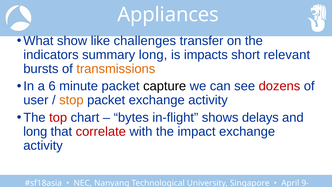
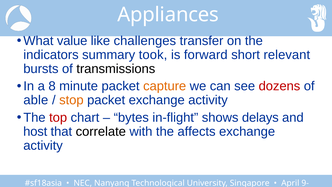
show: show -> value (72, 41)
summary long: long -> took (153, 55)
impacts: impacts -> forward (206, 55)
transmissions colour: orange -> black (116, 69)
6: 6 -> 8 (52, 86)
capture colour: black -> orange (165, 86)
user: user -> able (36, 100)
long: long -> host (35, 131)
correlate colour: red -> black (101, 131)
impact: impact -> affects (197, 131)
